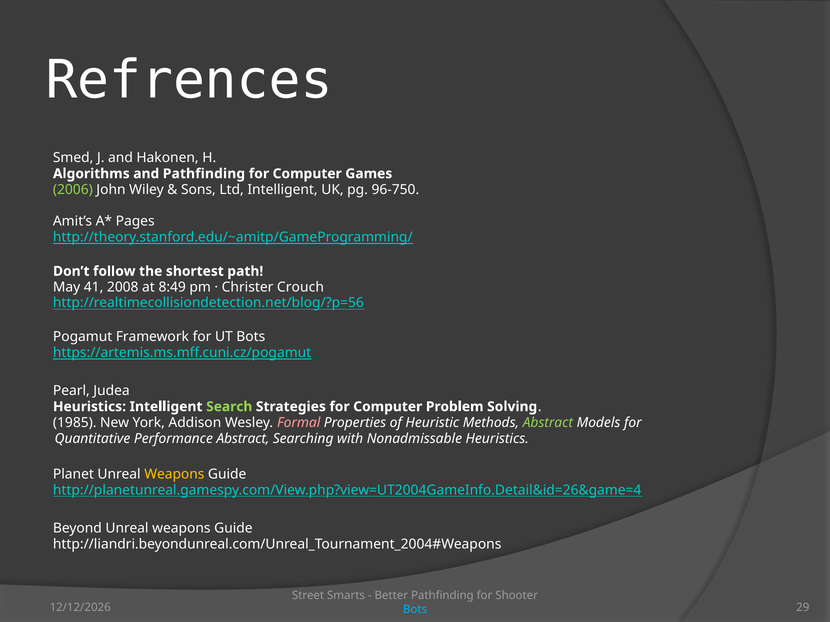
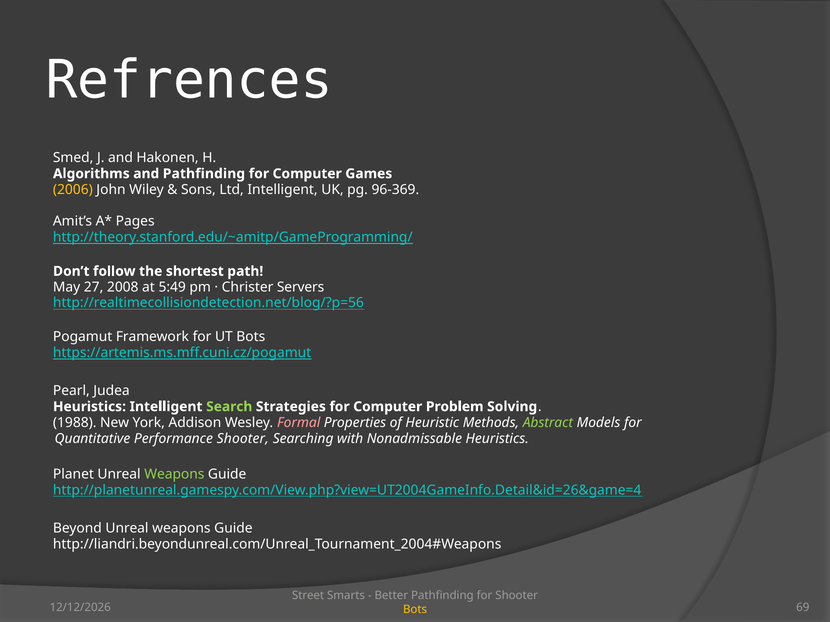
2006 colour: light green -> yellow (73, 190)
96-750: 96-750 -> 96-369 (395, 190)
41: 41 -> 27 (94, 287)
8:49: 8:49 -> 5:49 (172, 287)
Crouch: Crouch -> Servers (301, 287)
1985: 1985 -> 1988 (75, 423)
Performance Abstract: Abstract -> Shooter (243, 439)
Weapons colour: yellow -> light green (174, 475)
29: 29 -> 69 (803, 608)
Bots colour: light blue -> yellow (415, 610)
